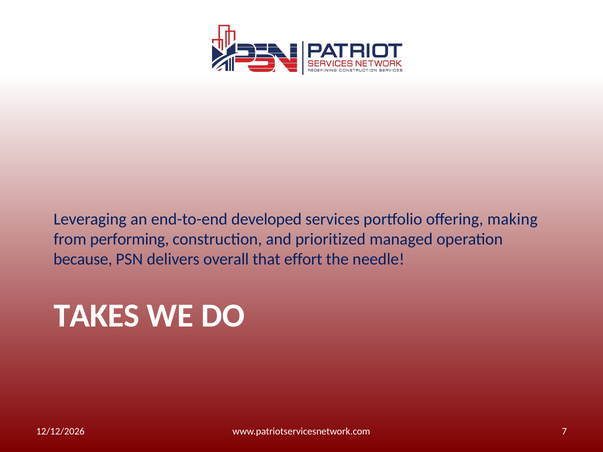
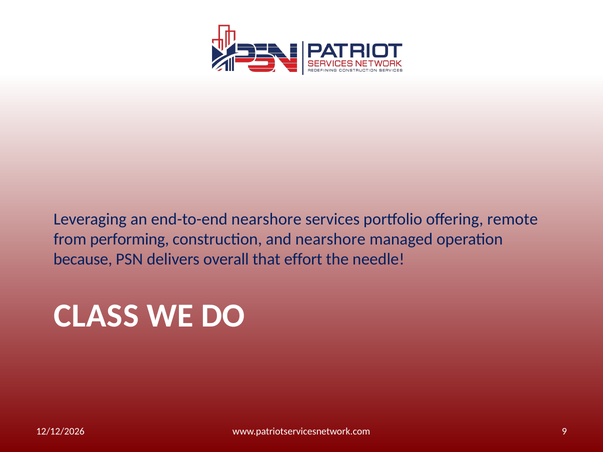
end-to-end developed: developed -> nearshore (266, 219)
making: making -> remote (513, 219)
and prioritized: prioritized -> nearshore (330, 239)
TAKES: TAKES -> CLASS (96, 316)
7: 7 -> 9 (564, 432)
